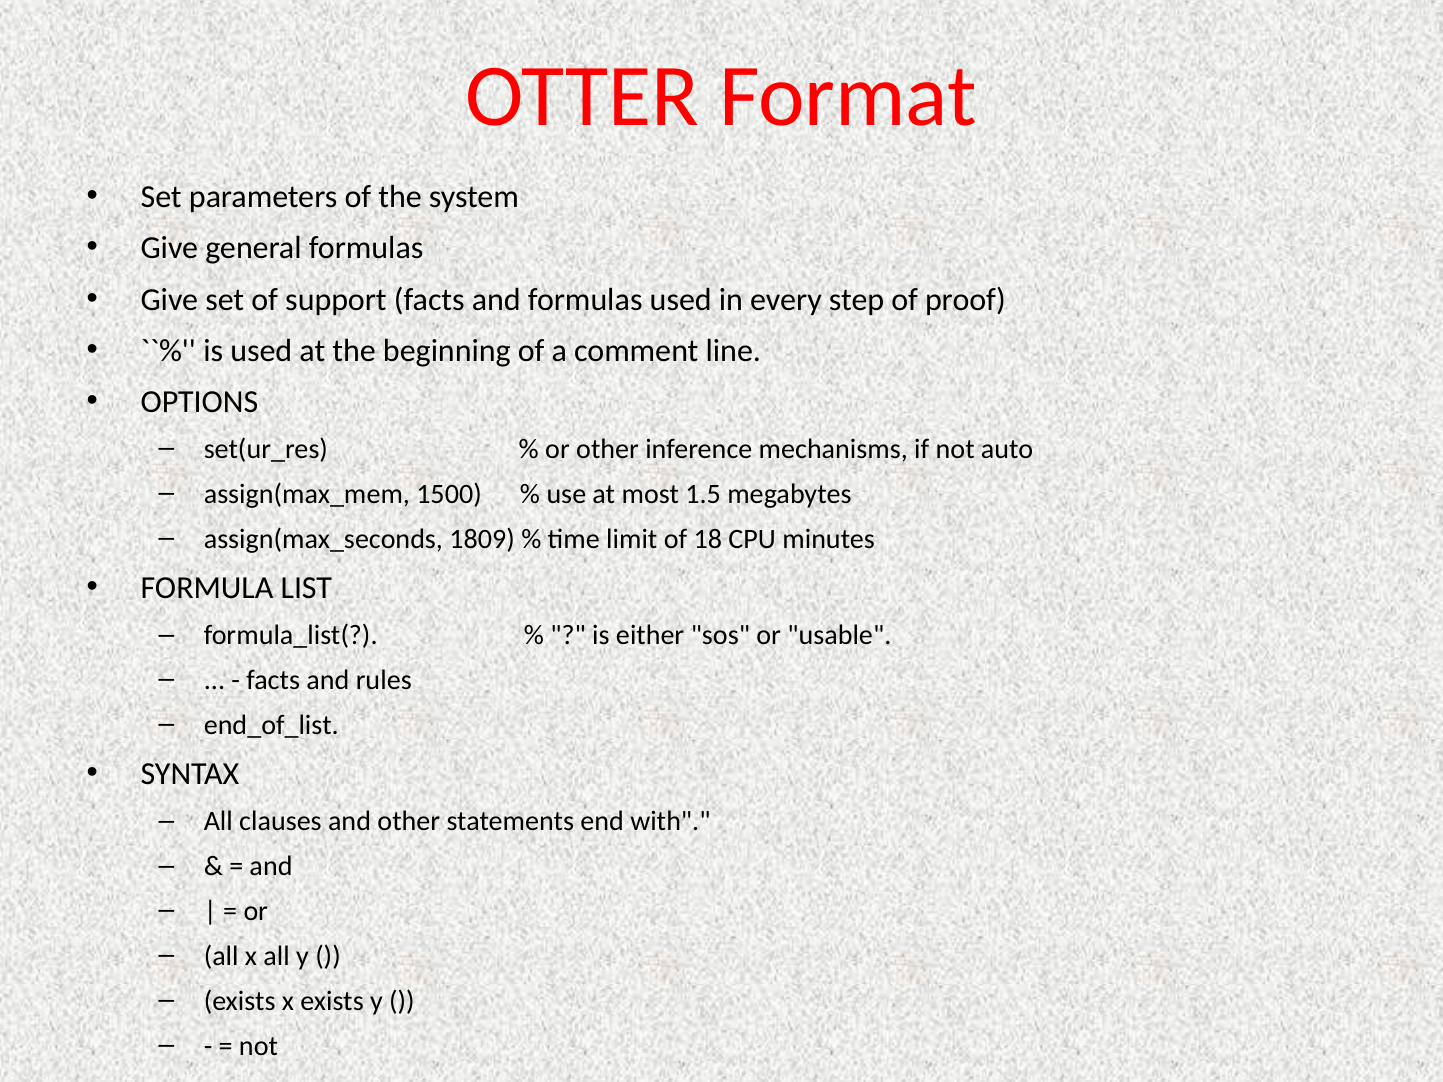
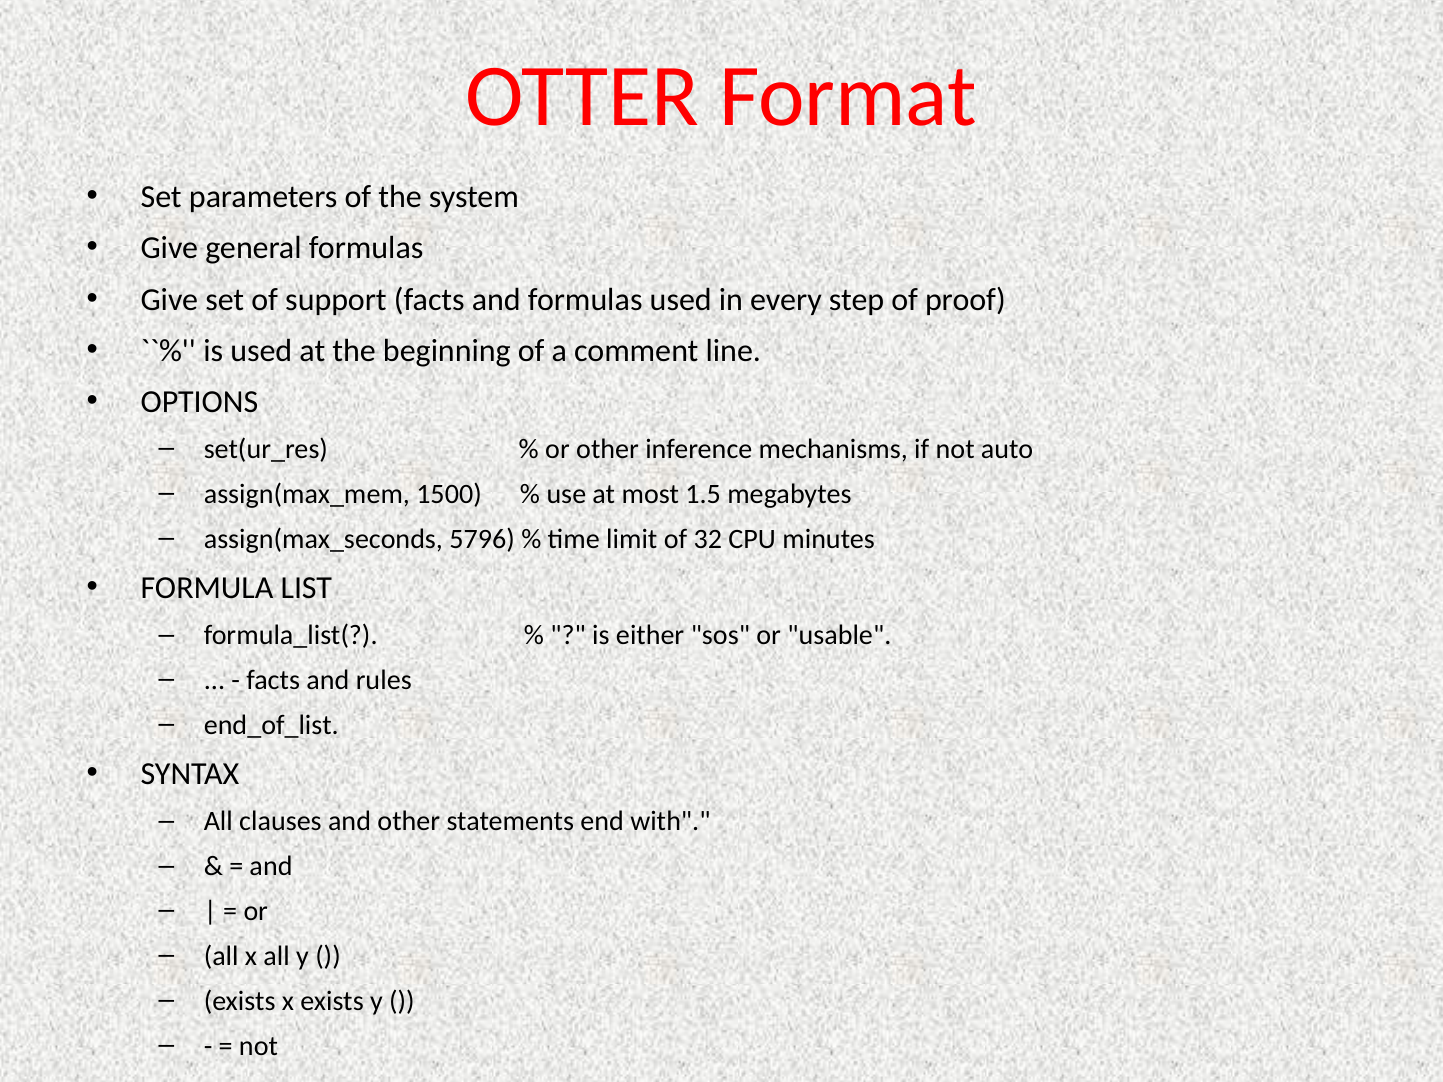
1809: 1809 -> 5796 (482, 539)
18: 18 -> 32 (708, 539)
